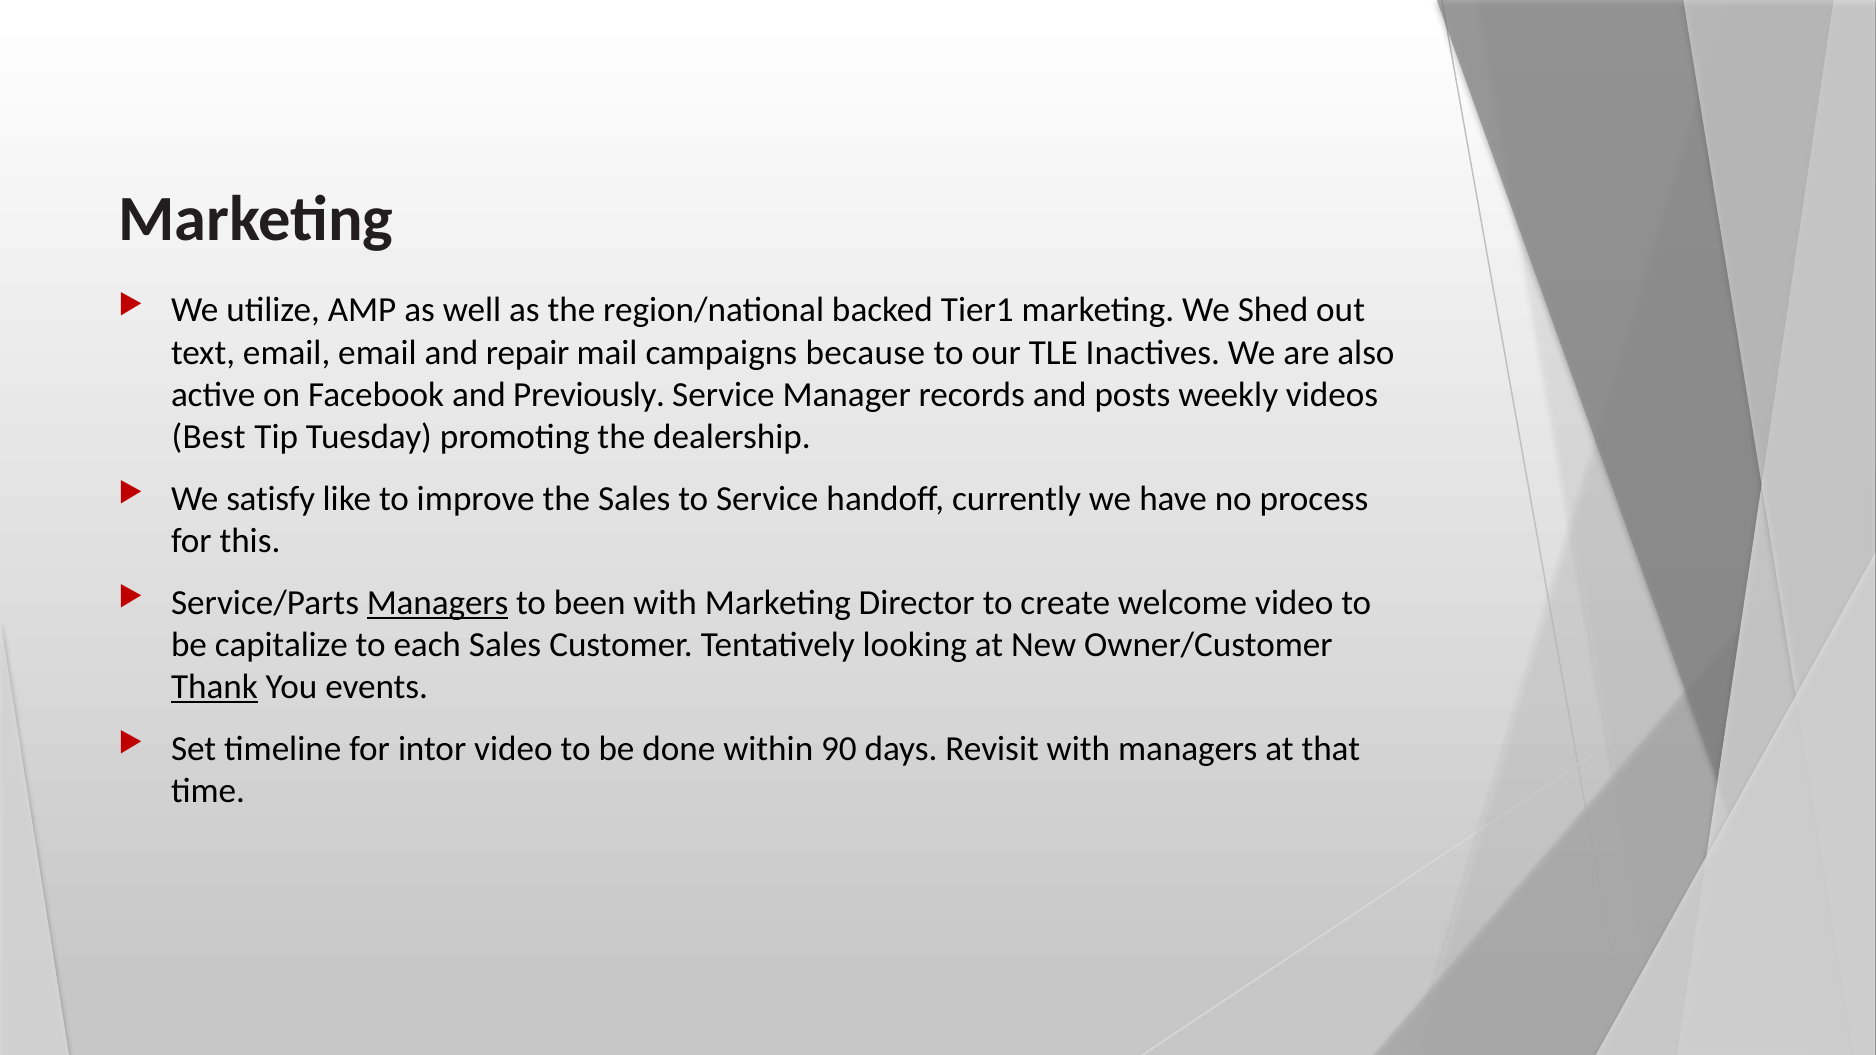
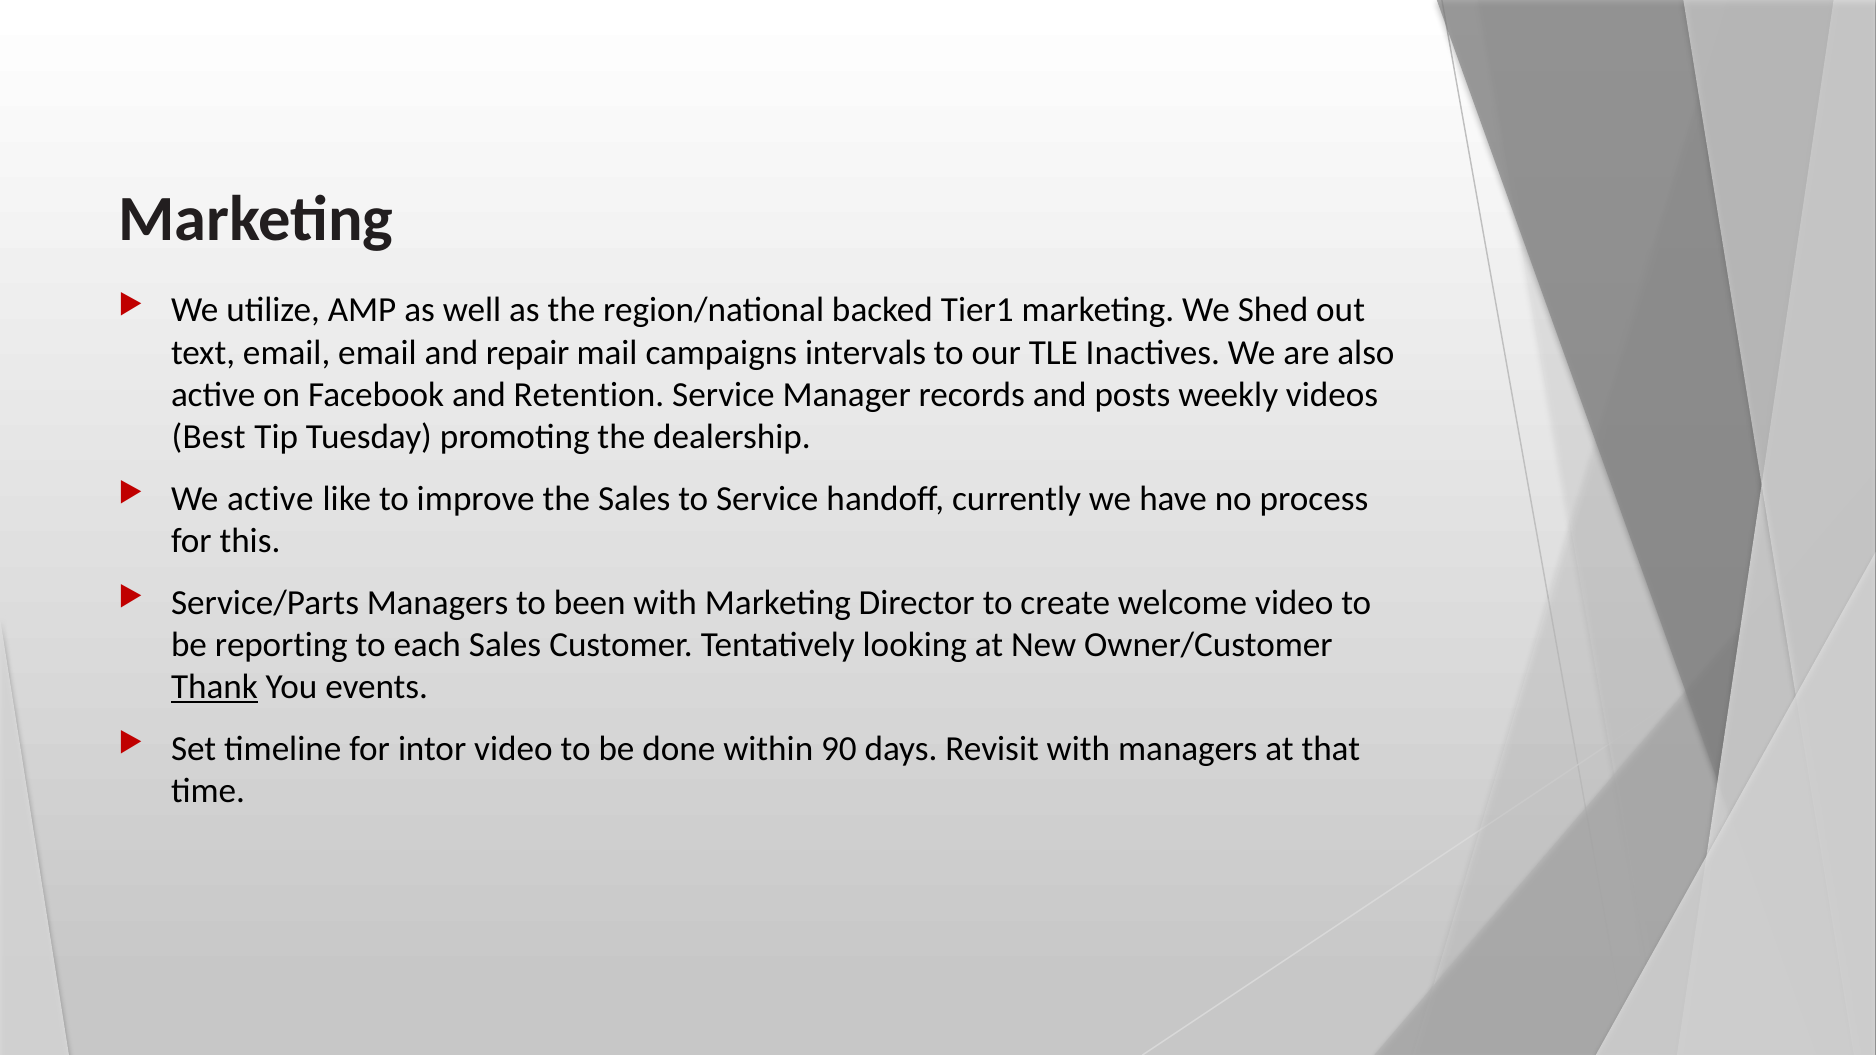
because: because -> intervals (866, 353)
Previously: Previously -> Retention (589, 395)
We satisfy: satisfy -> active (270, 499)
Managers underline: present -> none (438, 603)
capitalize: capitalize -> reporting (281, 645)
